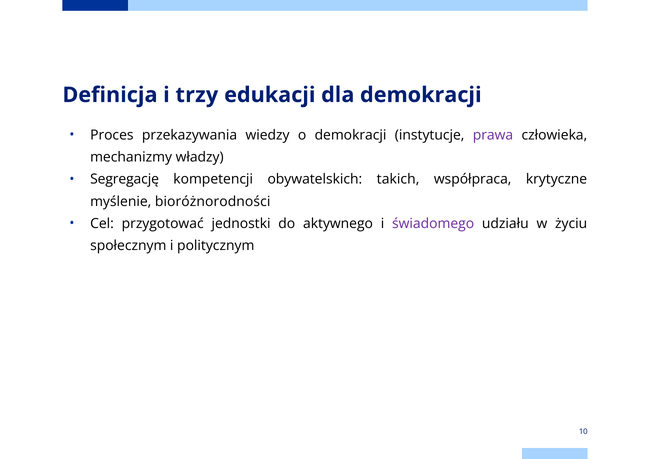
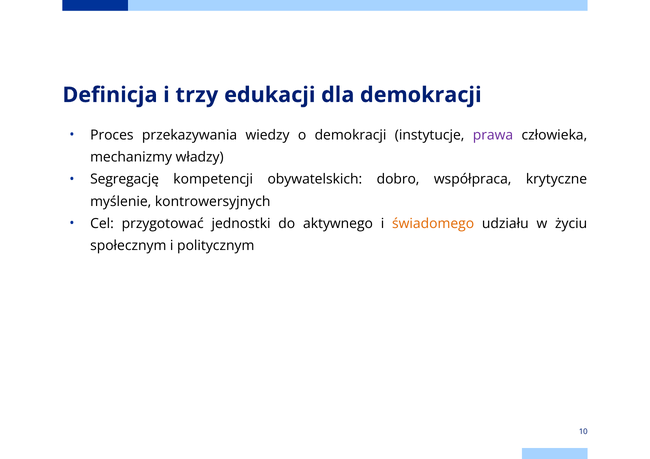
takich: takich -> dobro (398, 180)
bioróżnorodności: bioróżnorodności -> kontrowersyjnych (213, 202)
świadomego colour: purple -> orange (433, 224)
